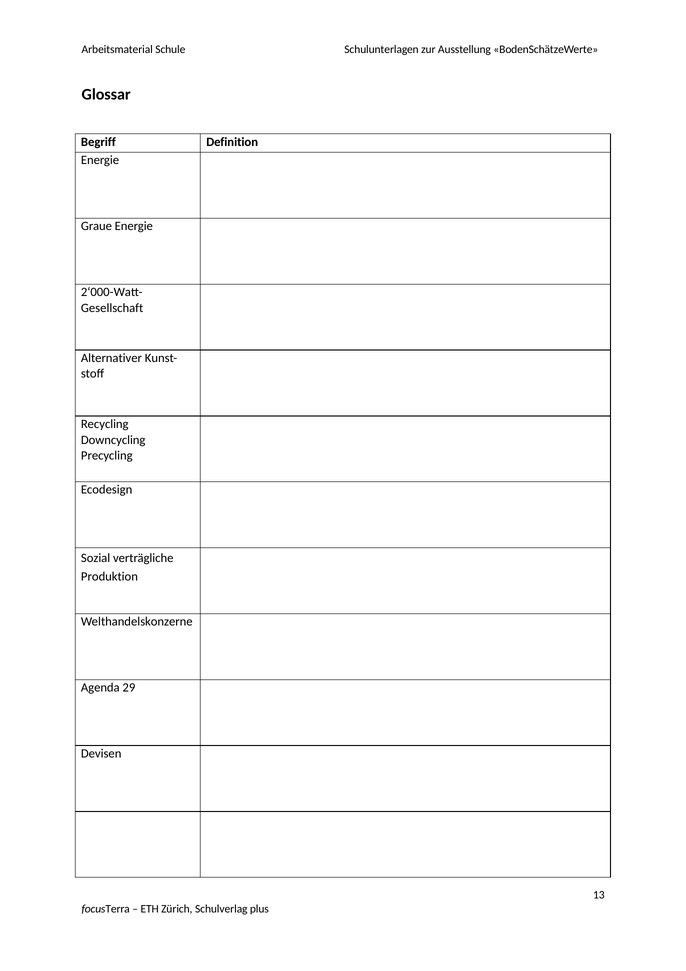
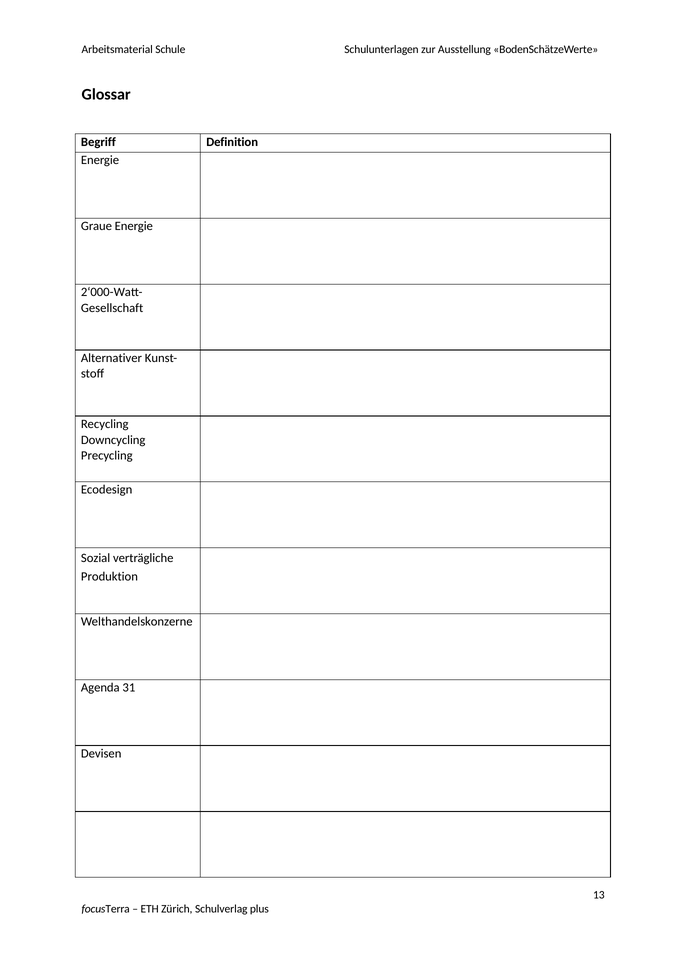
29: 29 -> 31 (129, 688)
